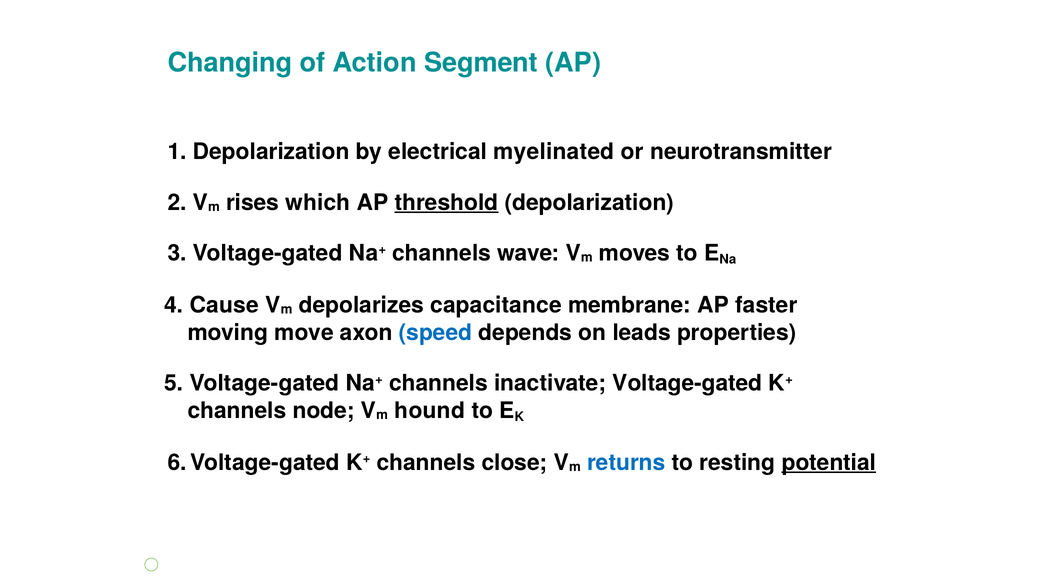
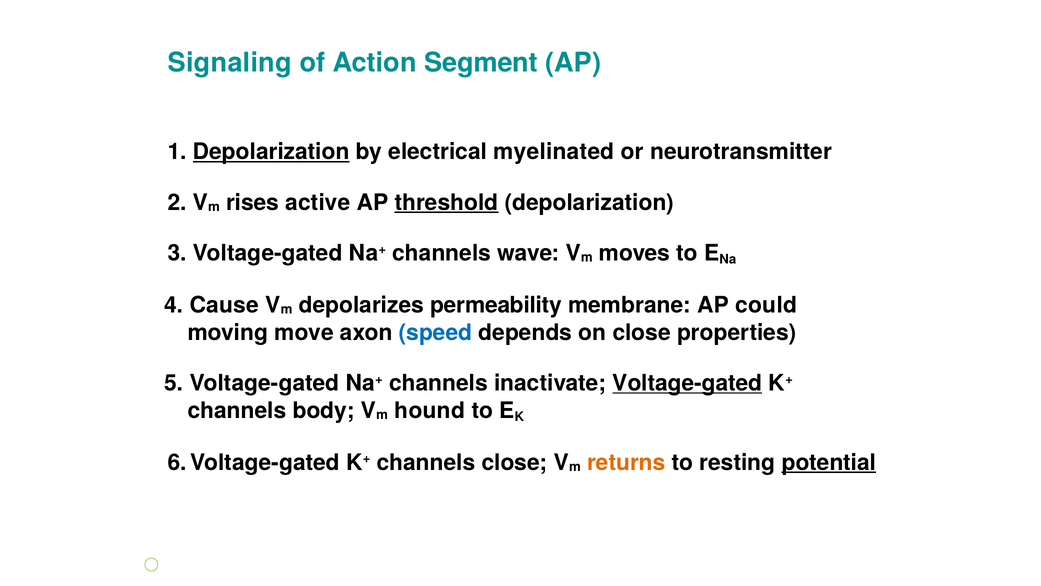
Changing: Changing -> Signaling (230, 63)
Depolarization underline: none -> present (271, 152)
which: which -> active (318, 202)
capacitance: capacitance -> permeability (496, 305)
faster: faster -> could (766, 305)
on leads: leads -> close (642, 332)
Voltage-gated underline: none -> present (687, 383)
node: node -> body (324, 410)
returns colour: blue -> orange (626, 462)
